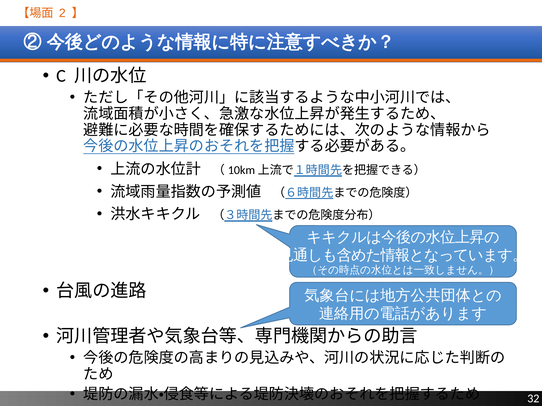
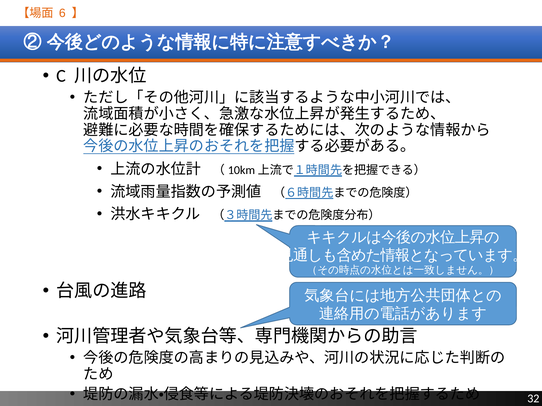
2: 2 -> 6 (62, 13)
